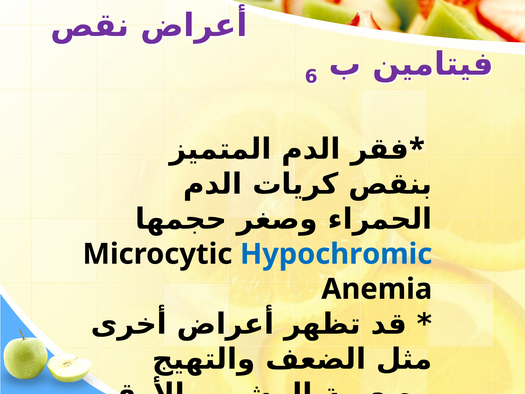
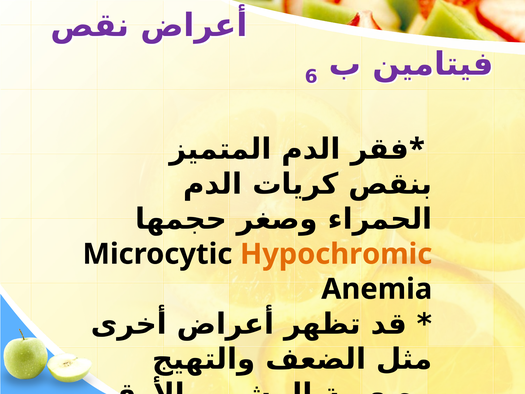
Hypochromic colour: blue -> orange (336, 254)
